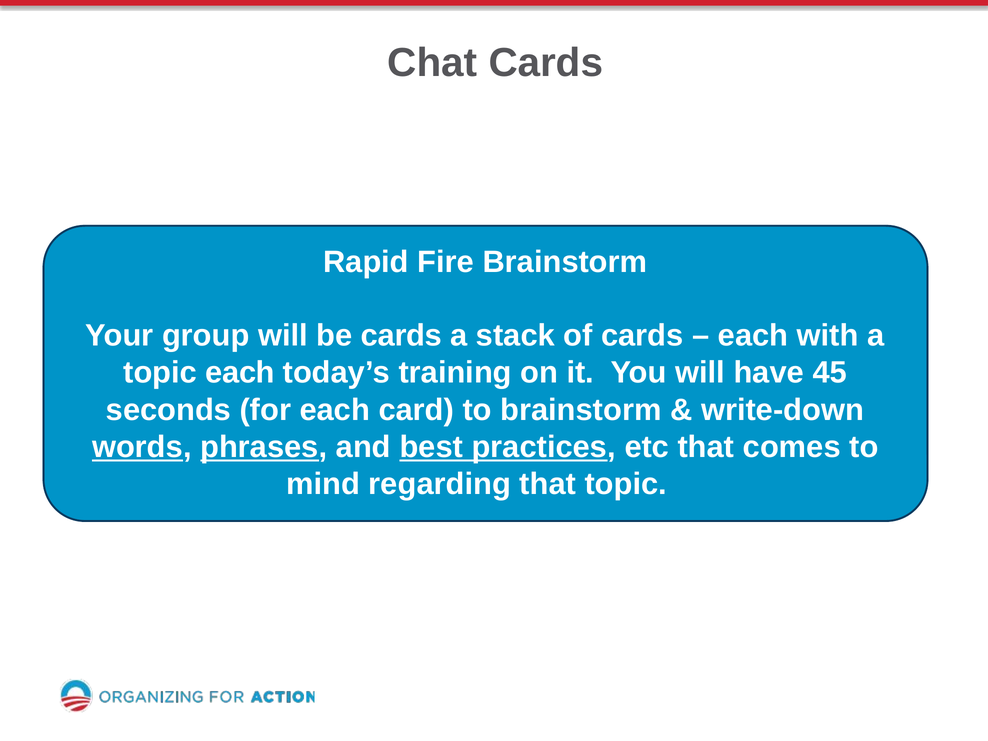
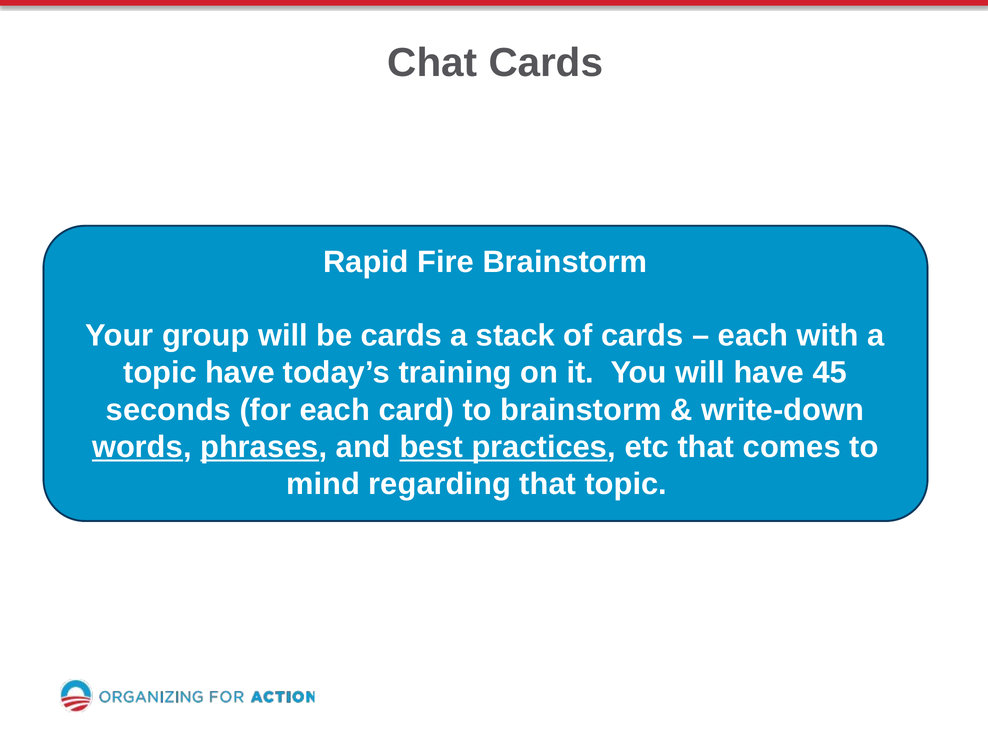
topic each: each -> have (240, 373)
